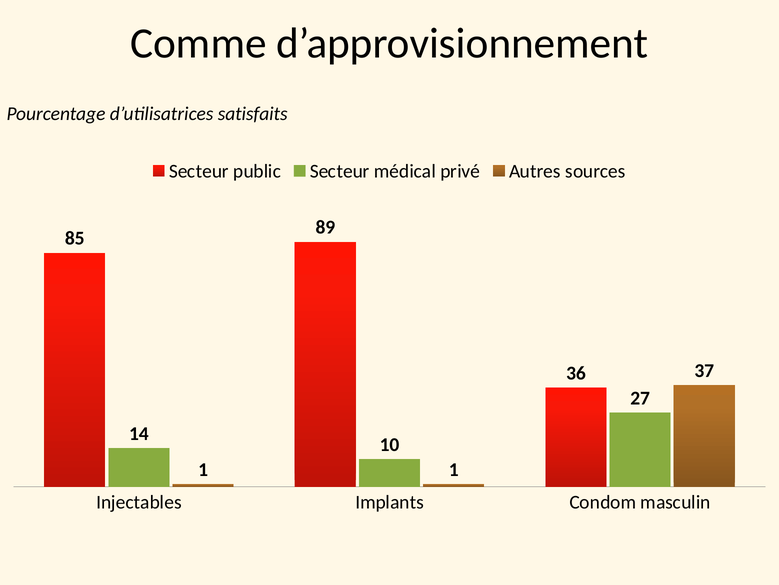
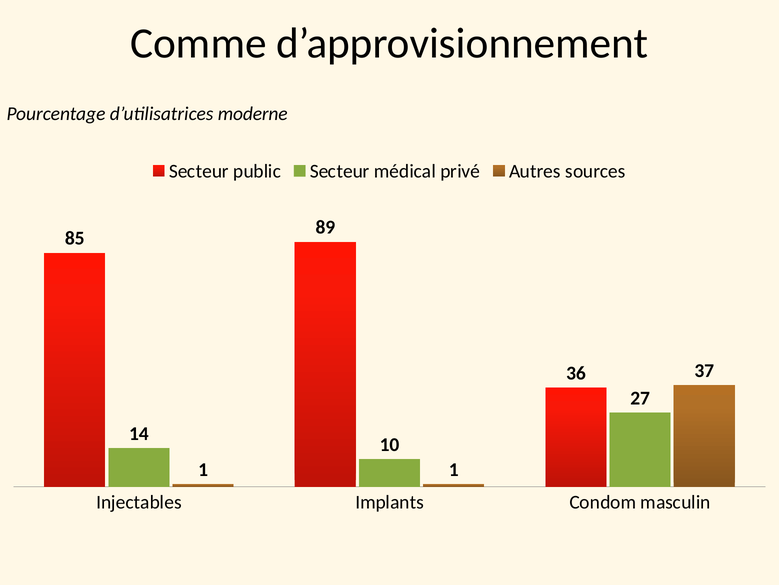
satisfaits: satisfaits -> moderne (253, 113)
